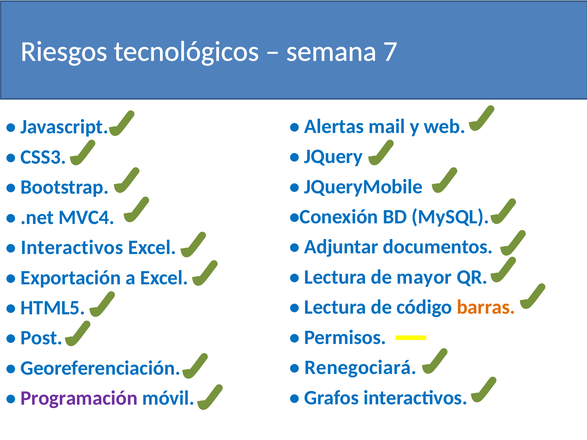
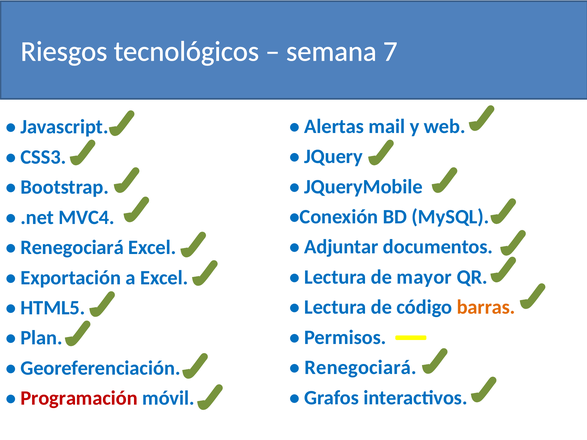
Interactivos: Interactivos -> Renegociará (72, 248)
Post: Post -> Plan (42, 338)
Programación colour: purple -> red (79, 398)
